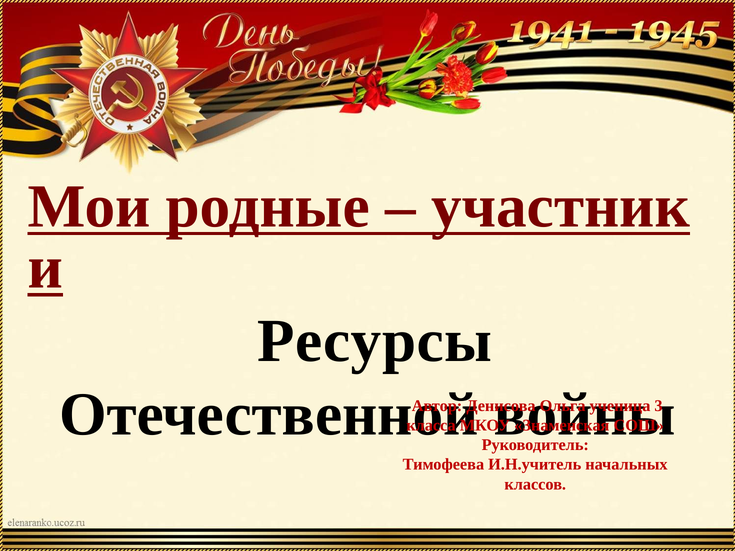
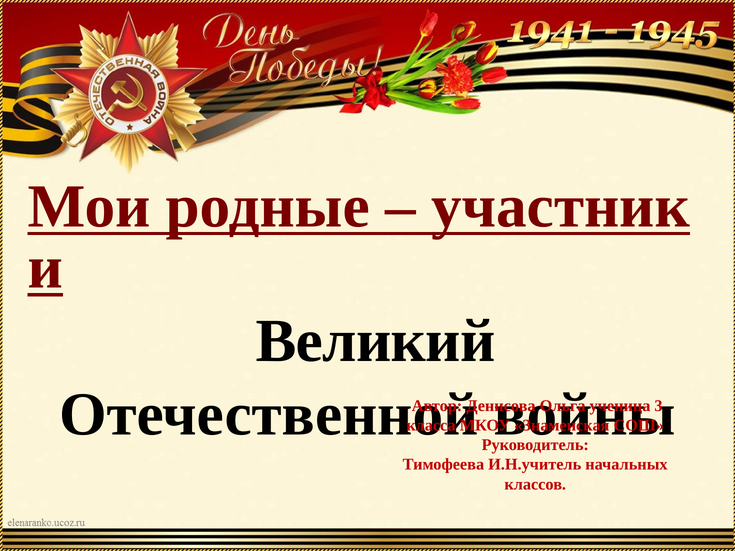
Ресурсы: Ресурсы -> Великий (375, 341)
